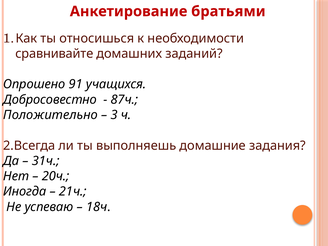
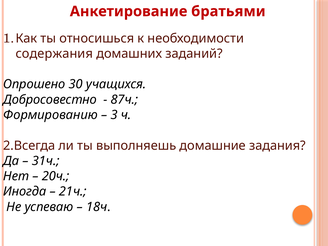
сравнивайте: сравнивайте -> содержания (54, 54)
91: 91 -> 30 (76, 84)
Положительно: Положительно -> Формированию (50, 115)
